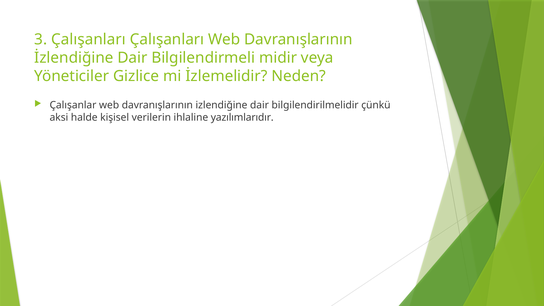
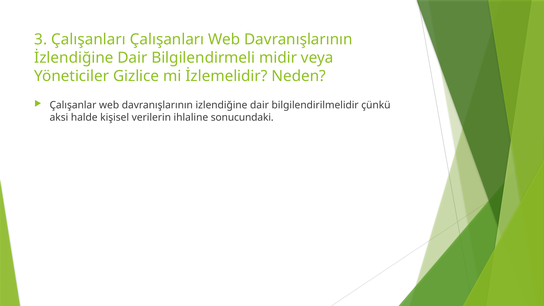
yazılımlarıdır: yazılımlarıdır -> sonucundaki (242, 118)
